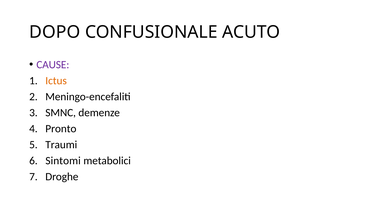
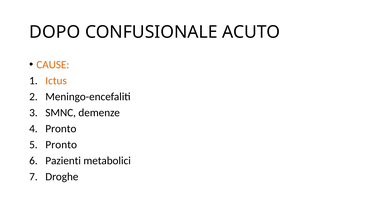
CAUSE colour: purple -> orange (53, 65)
Traumi: Traumi -> Pronto (61, 145)
Sintomi: Sintomi -> Pazienti (63, 161)
